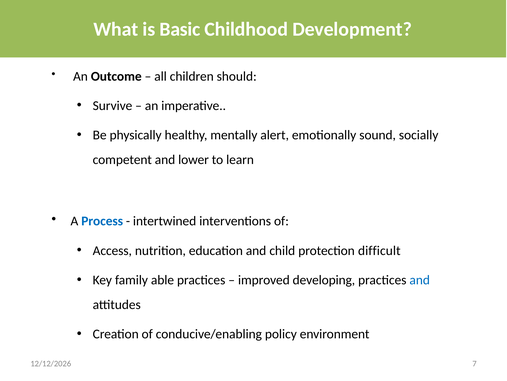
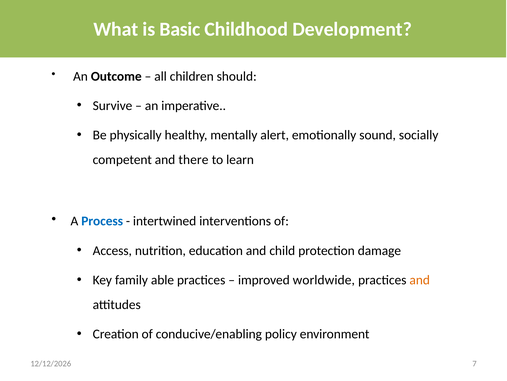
lower: lower -> there (193, 159)
difficult: difficult -> damage (379, 250)
developing: developing -> worldwide (324, 279)
and colour: blue -> orange (420, 279)
